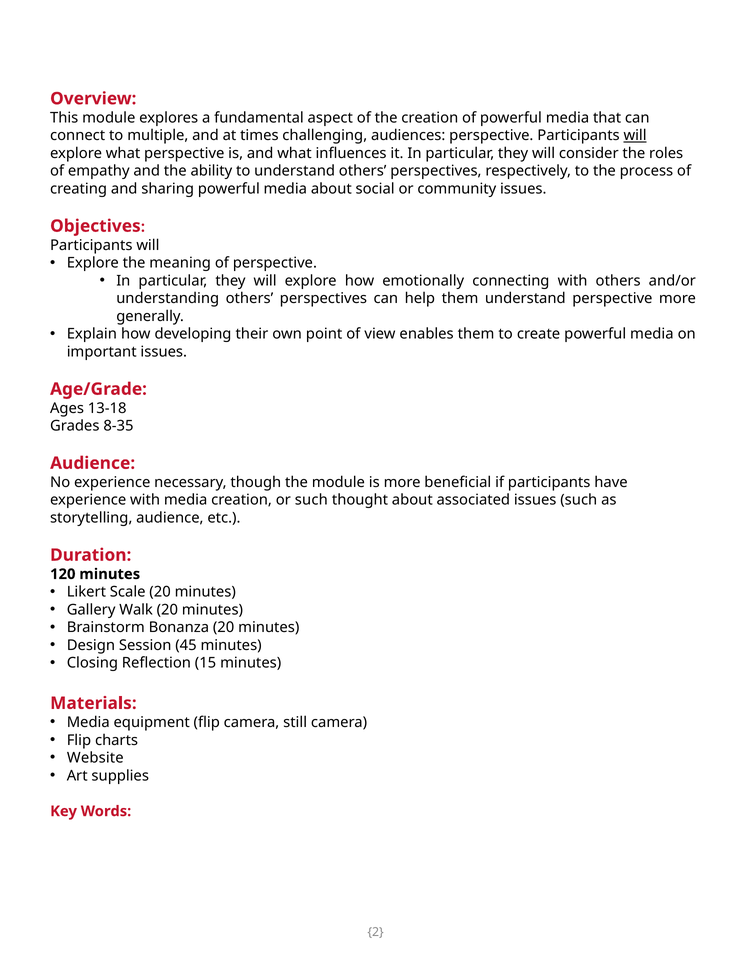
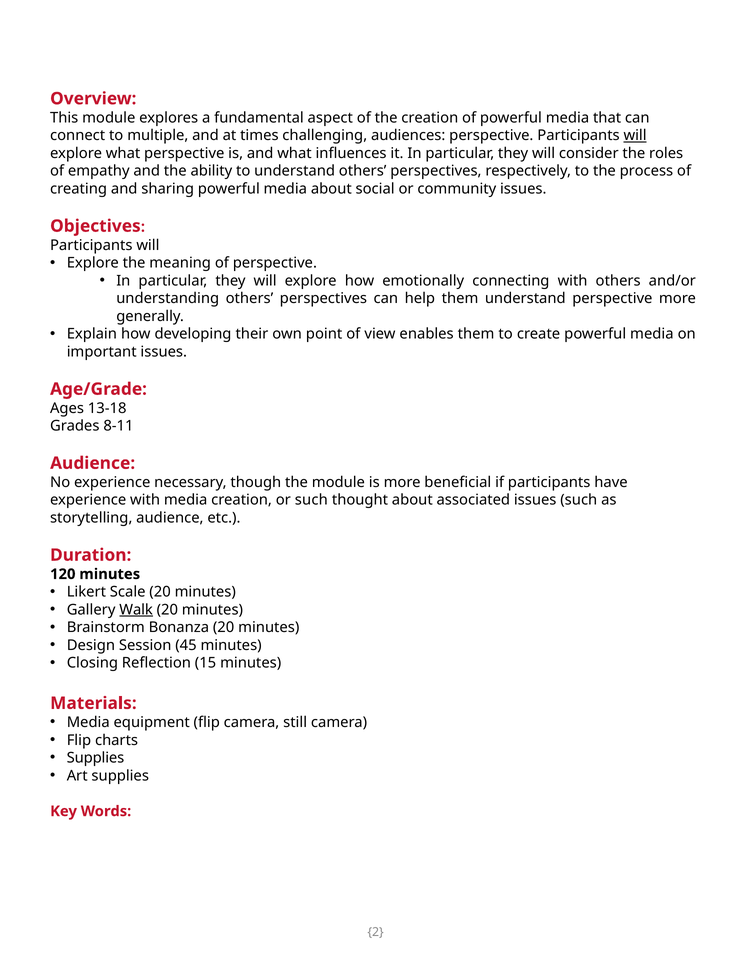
8-35: 8-35 -> 8-11 (118, 426)
Walk underline: none -> present (136, 610)
Website: Website -> Supplies (95, 758)
